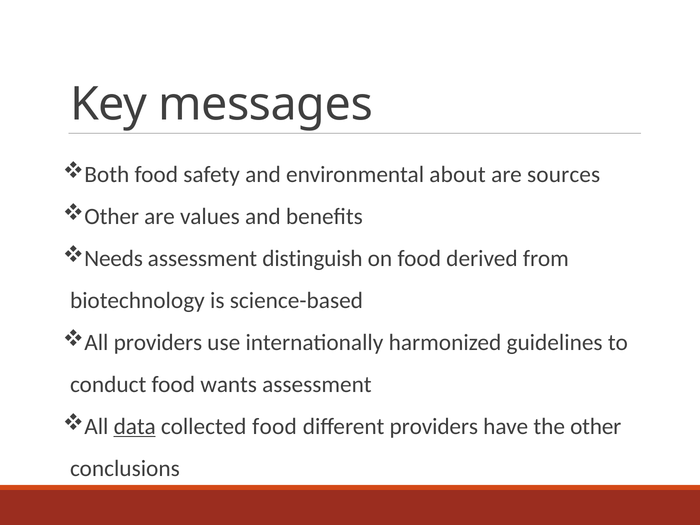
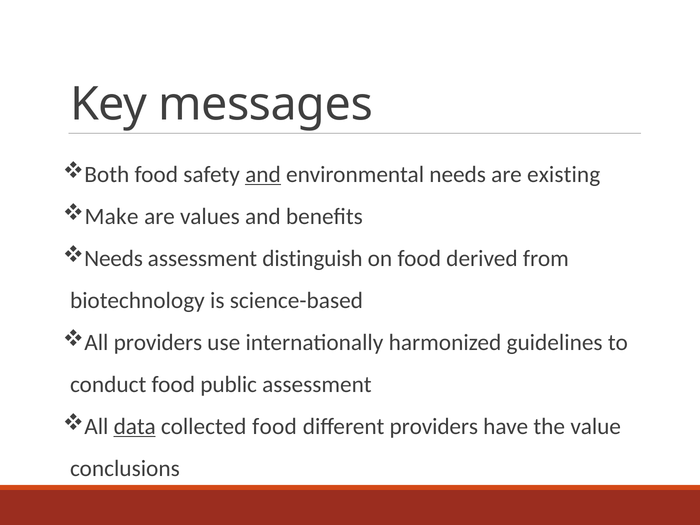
and underline: none -> present (263, 174)
environmental about: about -> needs (458, 174)
sources: sources -> existing (564, 174)
Other: Other -> Make (112, 216)
wants: wants -> public (229, 384)
the other: other -> value (596, 426)
